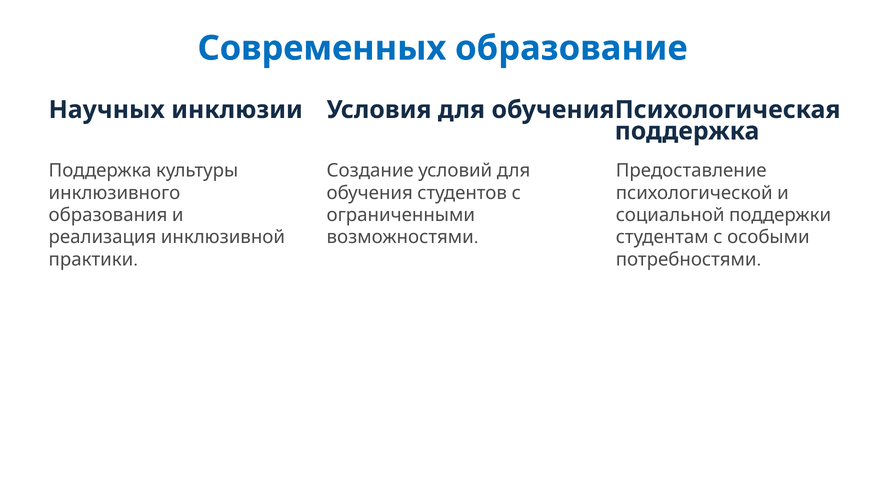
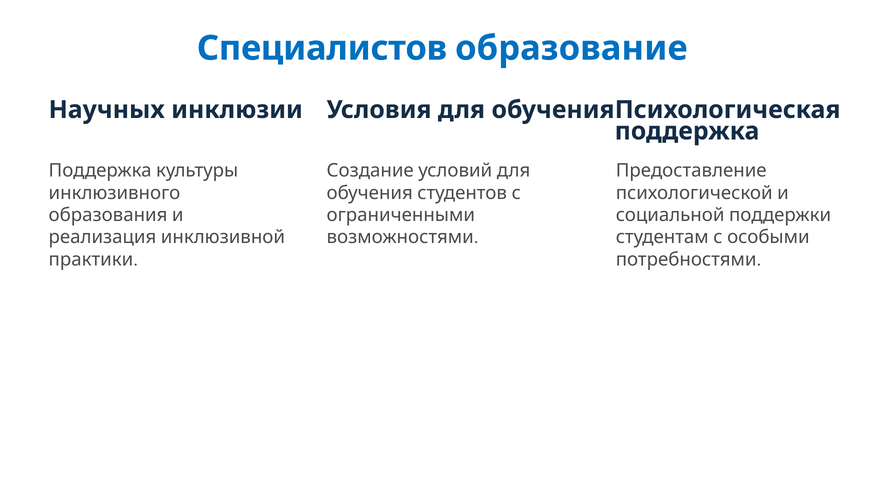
Современных: Современных -> Специалистов (322, 48)
